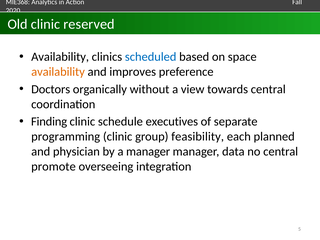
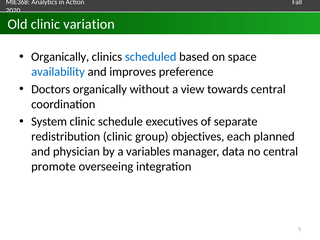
reserved: reserved -> variation (89, 24)
Availability: Availability -> Organically (60, 57)
availability colour: orange -> blue (58, 72)
Finding: Finding -> System (49, 122)
programming: programming -> redistribution (66, 137)
feasibility: feasibility -> objectives (198, 137)
a manager: manager -> variables (148, 151)
